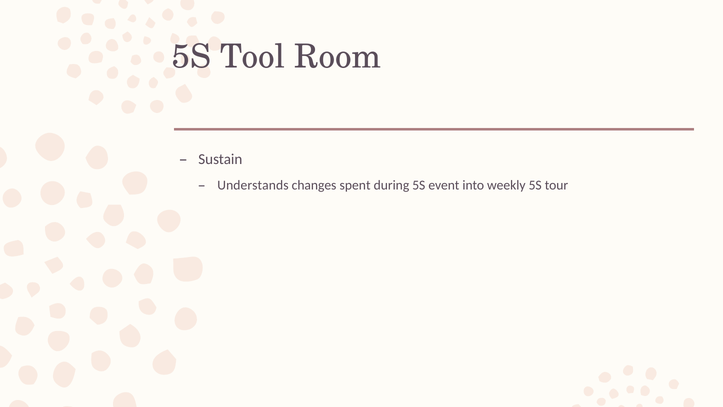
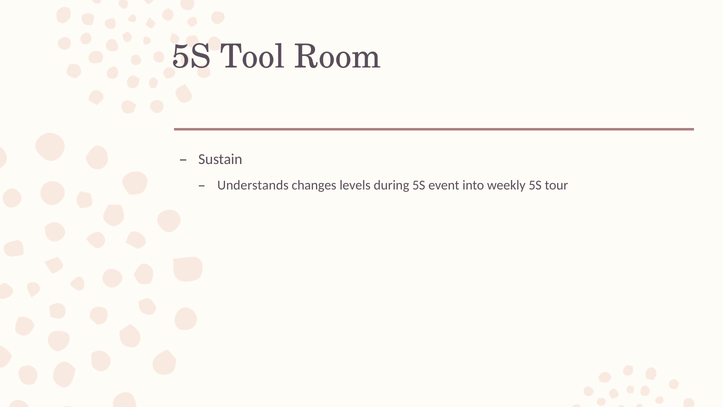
spent: spent -> levels (355, 185)
